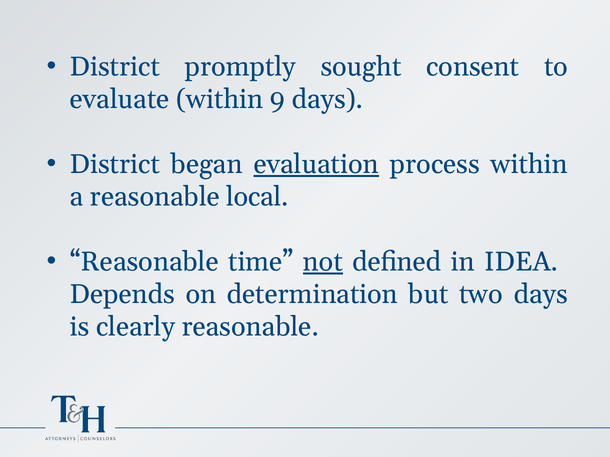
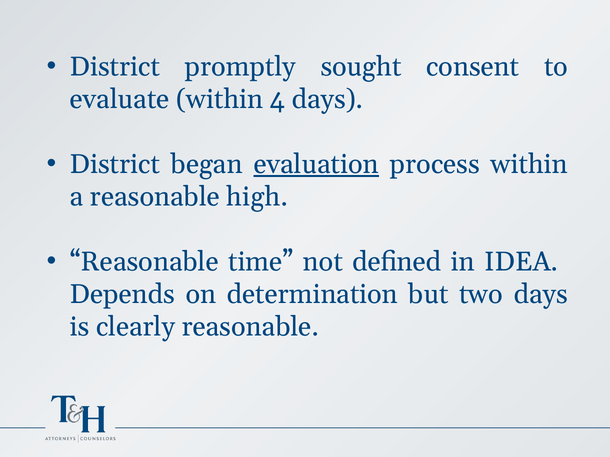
9: 9 -> 4 (277, 99)
local: local -> high (257, 197)
not underline: present -> none (323, 262)
